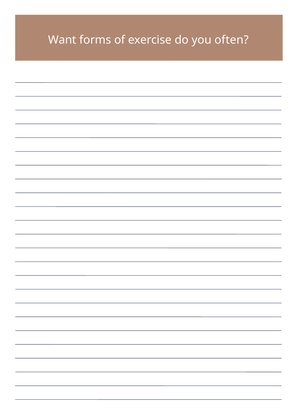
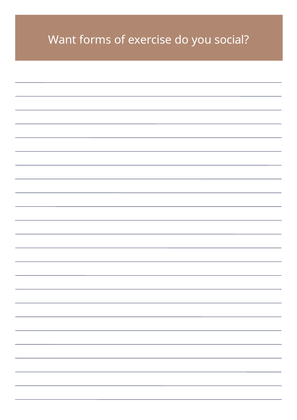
often: often -> social (232, 40)
